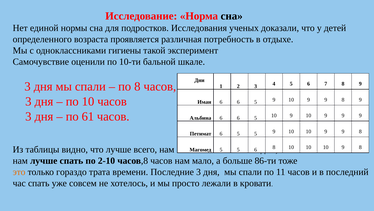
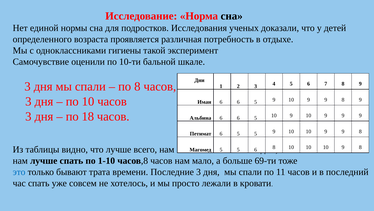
61: 61 -> 18 (88, 116)
2-10: 2-10 -> 1-10 (106, 160)
86-ти: 86-ти -> 69-ти (265, 160)
это colour: orange -> blue (19, 172)
гораздо: гораздо -> бывают (71, 172)
